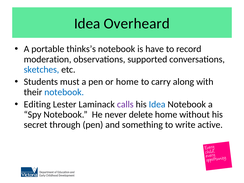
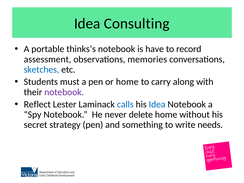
Overheard: Overheard -> Consulting (137, 24)
moderation: moderation -> assessment (48, 59)
supported: supported -> memories (147, 59)
notebook colour: blue -> purple (64, 92)
Editing: Editing -> Reflect (37, 104)
calls colour: purple -> blue (125, 104)
through: through -> strategy (65, 125)
active: active -> needs (210, 125)
